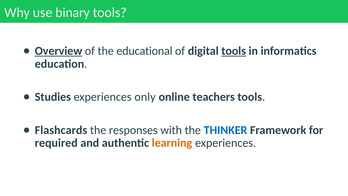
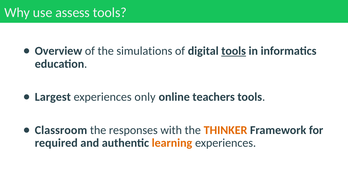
binary: binary -> assess (73, 12)
Overview underline: present -> none (59, 51)
educational: educational -> simulations (144, 51)
Studies: Studies -> Largest (53, 97)
Flashcards: Flashcards -> Classroom (61, 130)
THINKER colour: blue -> orange (226, 130)
